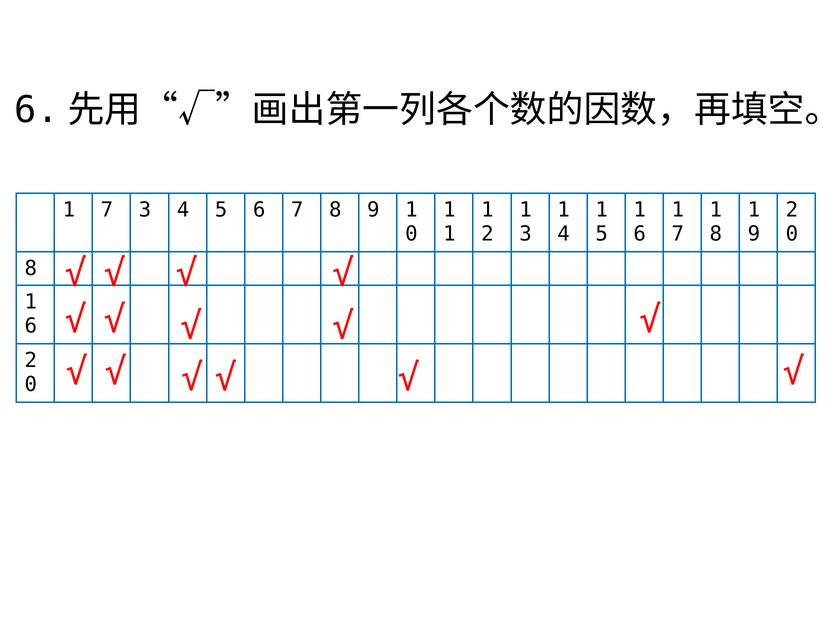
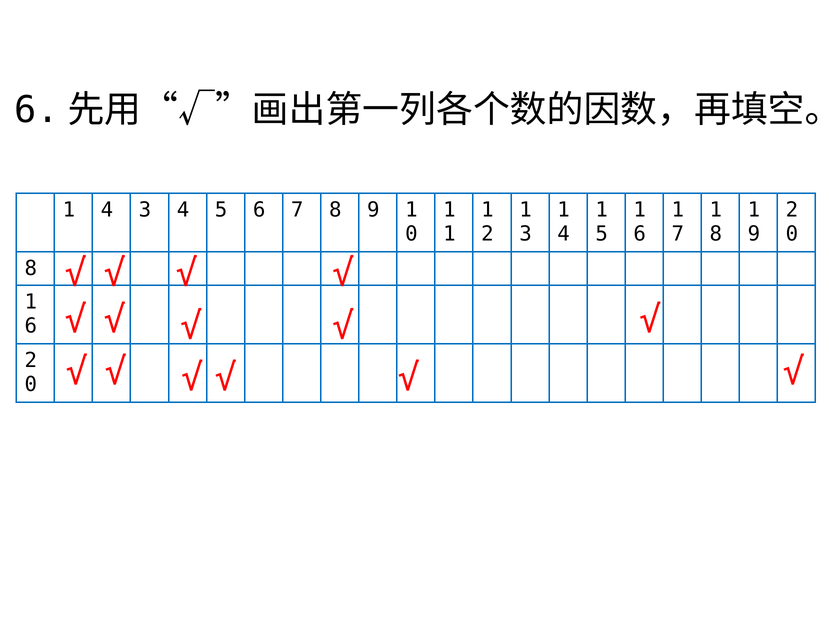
7: 7 -> 4 (107, 210)
